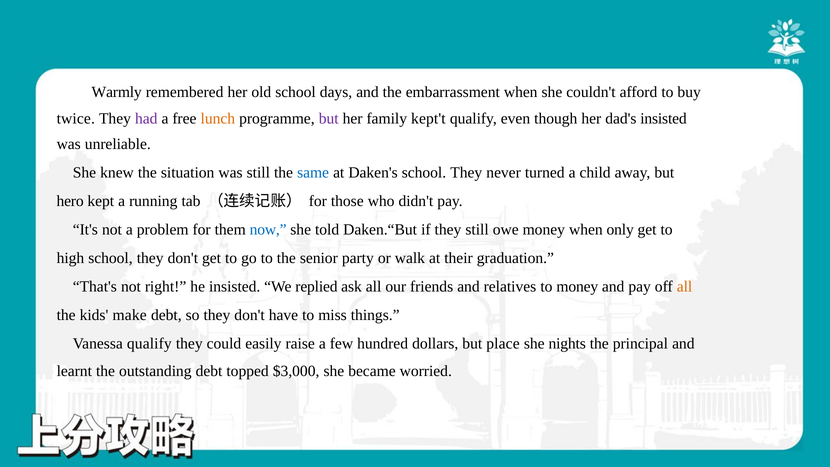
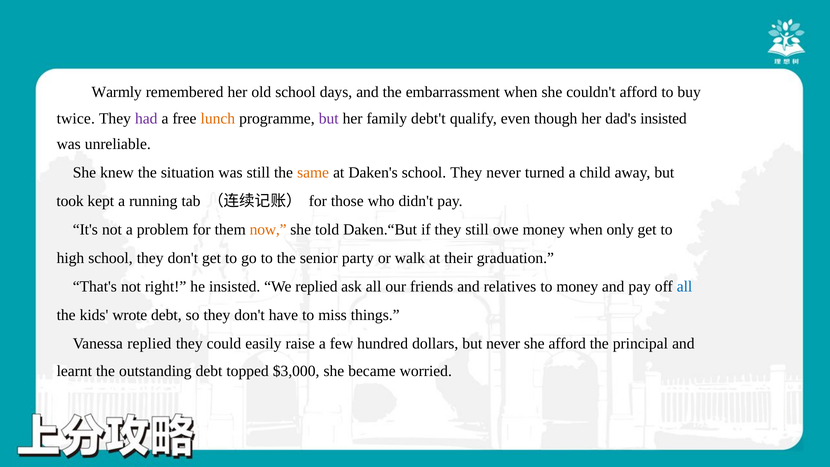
kept't: kept't -> debt't (428, 119)
same colour: blue -> orange (313, 172)
hero: hero -> took (70, 201)
now colour: blue -> orange (268, 229)
all colour: orange -> blue (685, 287)
make: make -> wrote (130, 315)
Vanessa qualify: qualify -> replied (149, 344)
but place: place -> never (503, 344)
she nights: nights -> afford (567, 344)
